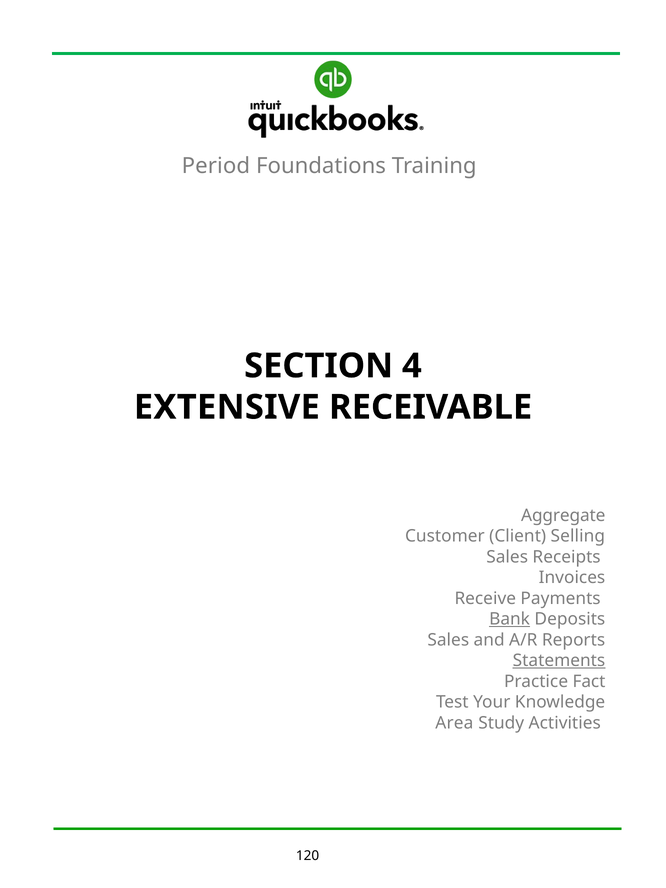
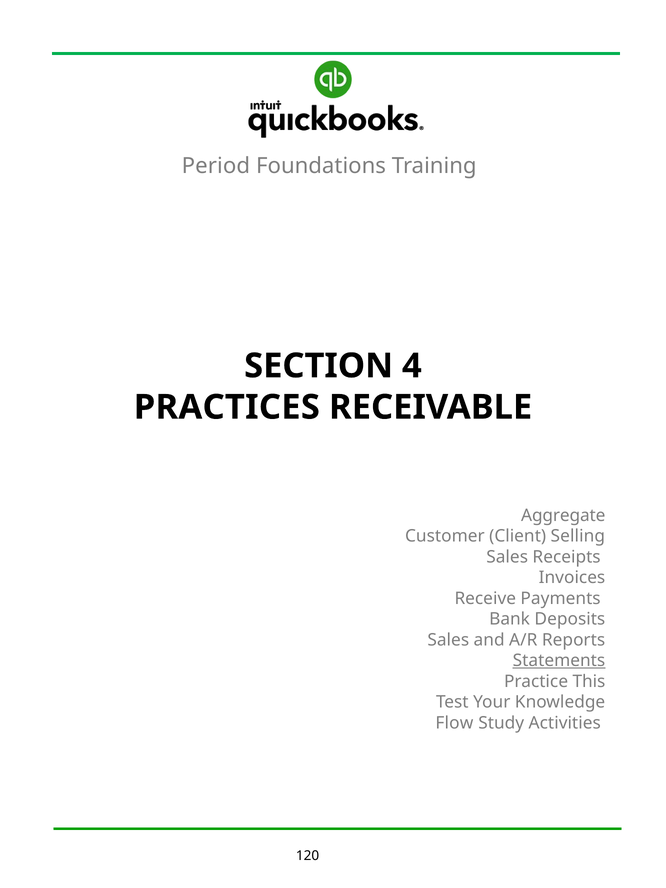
EXTENSIVE: EXTENSIVE -> PRACTICES (227, 407)
Bank underline: present -> none (510, 619)
Fact: Fact -> This (589, 681)
Area: Area -> Flow (454, 723)
